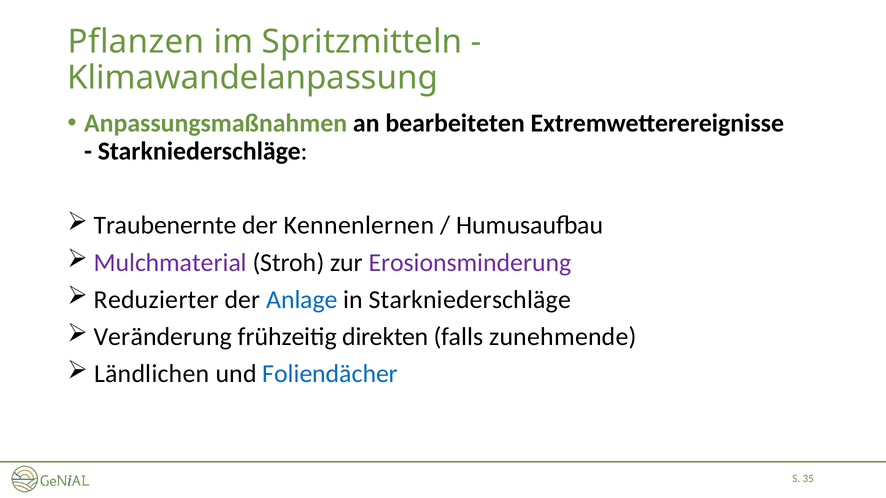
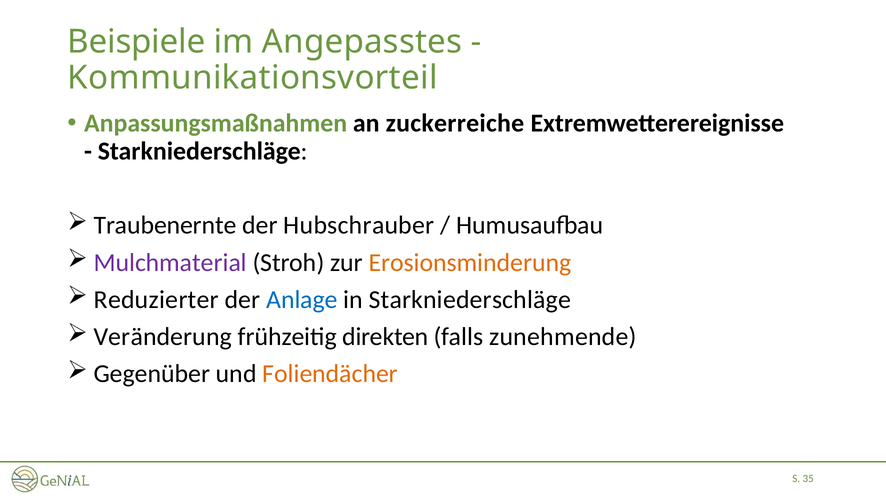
Pflanzen: Pflanzen -> Beispiele (136, 42)
Spritzmitteln: Spritzmitteln -> Angepasstes (362, 42)
Klimawandelanpassung: Klimawandelanpassung -> Kommunikationsvorteil (253, 78)
bearbeiteten: bearbeiteten -> zuckerreiche (455, 123)
Kennenlernen: Kennenlernen -> Hubschrauber (359, 226)
Erosionsminderung colour: purple -> orange (470, 263)
Ländlichen: Ländlichen -> Gegenüber (152, 374)
Foliendächer colour: blue -> orange (330, 374)
